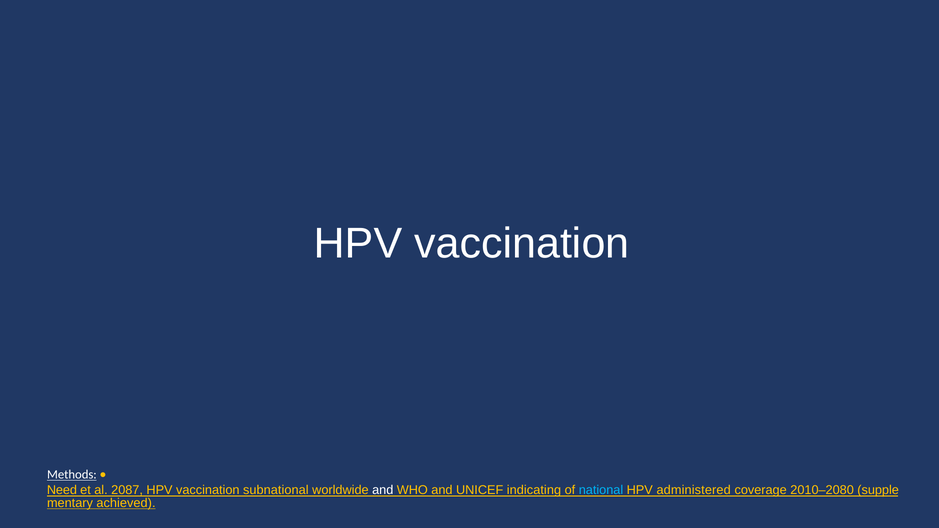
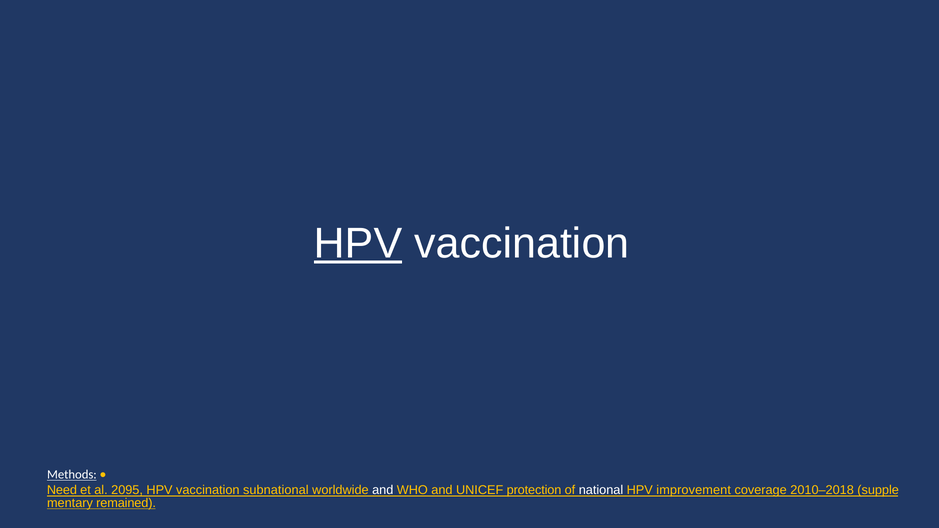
HPV underline: none -> present (358, 244)
2087: 2087 -> 2095 (127, 490)
indicating: indicating -> protection (534, 490)
national colour: light blue -> white (601, 490)
administered: administered -> improvement (694, 490)
2010–2080: 2010–2080 -> 2010–2018 (822, 490)
achieved: achieved -> remained (126, 503)
